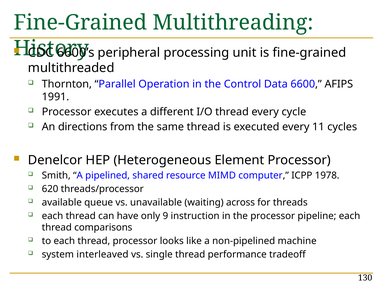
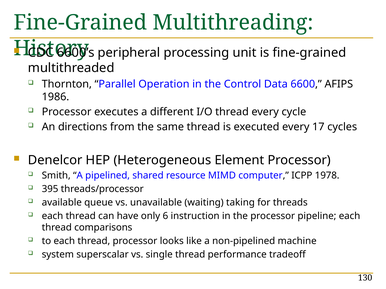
1991: 1991 -> 1986 (56, 97)
11: 11 -> 17 (318, 127)
620: 620 -> 395 (50, 189)
across: across -> taking (240, 203)
9: 9 -> 6 (165, 216)
interleaved: interleaved -> superscalar (103, 255)
